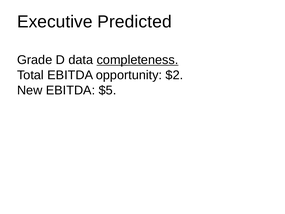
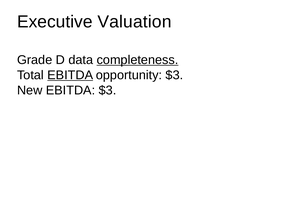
Predicted: Predicted -> Valuation (135, 22)
EBITDA underline: none -> present (70, 75)
opportunity $2: $2 -> $3 (174, 75)
EBITDA $5: $5 -> $3 (108, 90)
